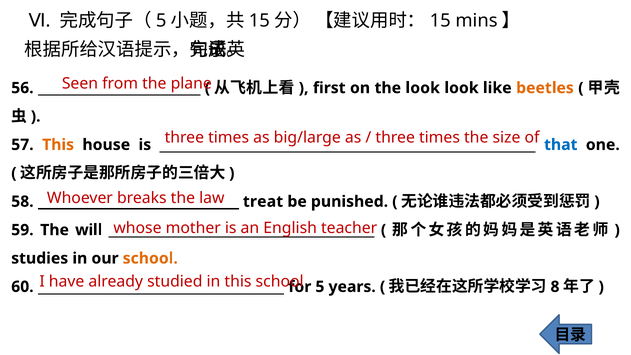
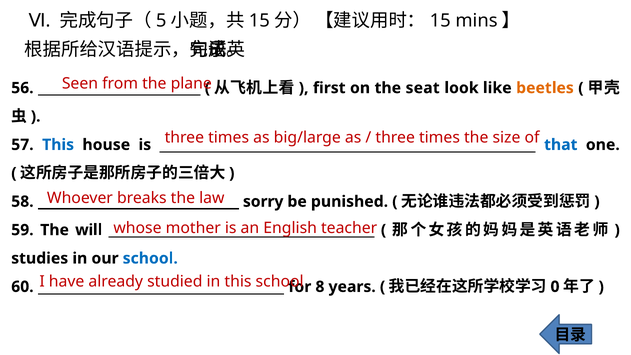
the look: look -> seat (423, 88)
This colour: orange -> blue (58, 145)
treat: treat -> sorry (263, 202)
school colour: orange -> blue (150, 258)
5: 5 -> 8 (320, 287)
8: 8 -> 0 (555, 287)
